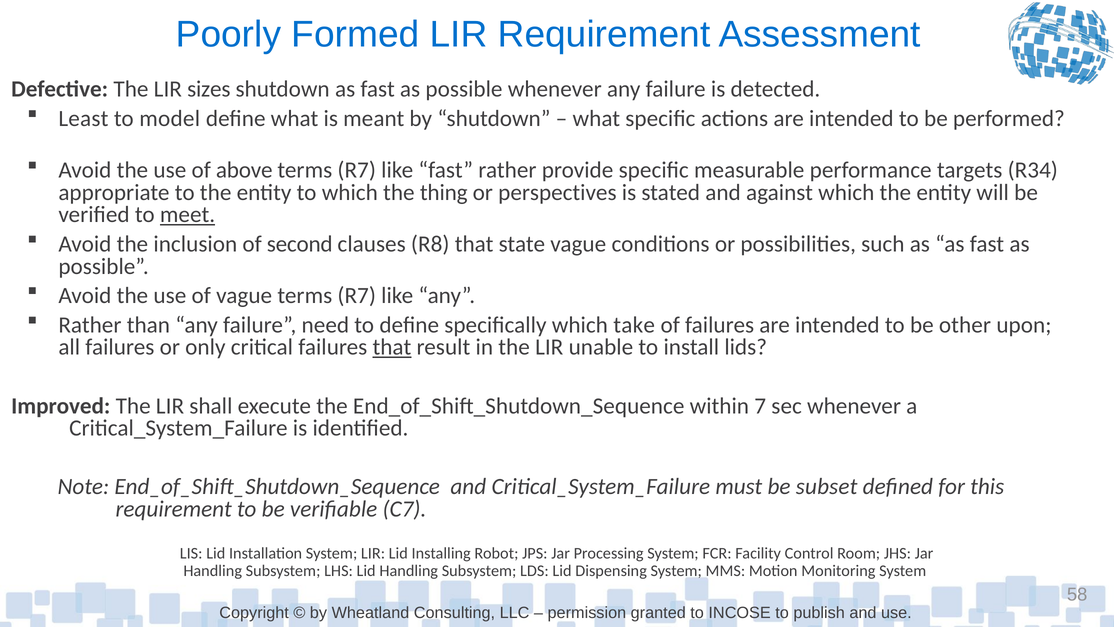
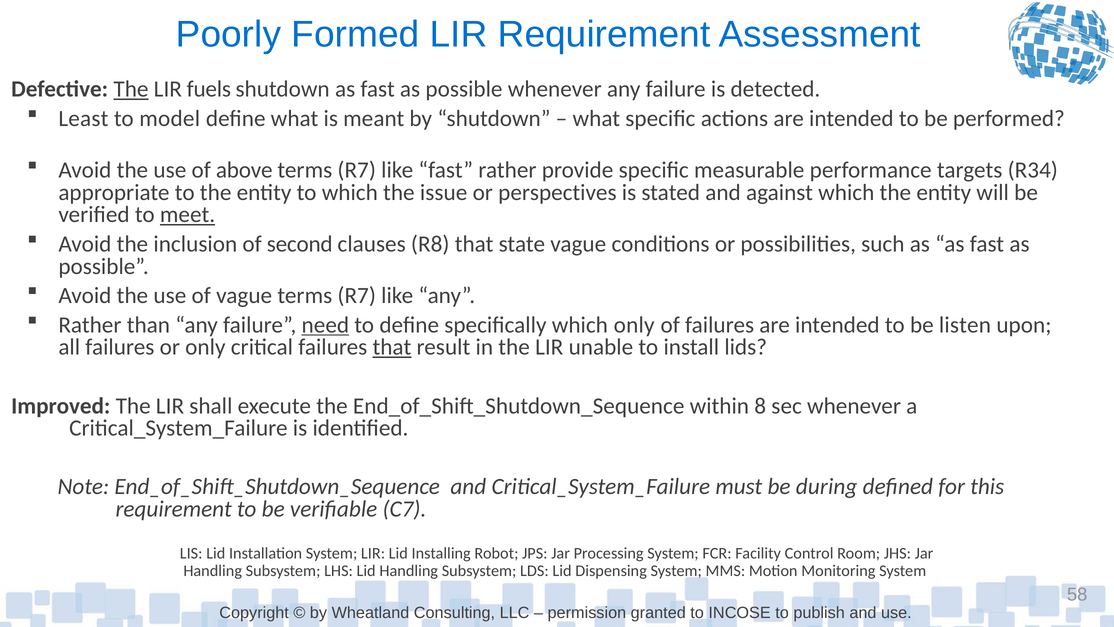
The underline: none -> present (131, 89)
sizes: sizes -> fuels (209, 89)
thing: thing -> issue (444, 192)
need underline: none -> present (325, 325)
which take: take -> only (634, 325)
other: other -> listen (965, 325)
7: 7 -> 8 (760, 405)
subset: subset -> during (827, 486)
